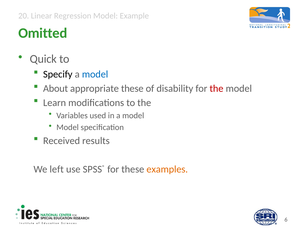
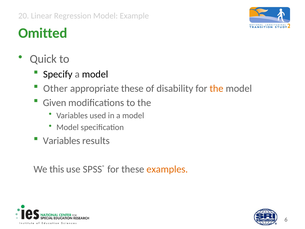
model colour: blue -> black (95, 74)
About: About -> Other (55, 88)
the colour: red -> orange (216, 88)
Learn: Learn -> Given (55, 103)
Received: Received -> Variables (62, 141)
left: left -> this (57, 169)
